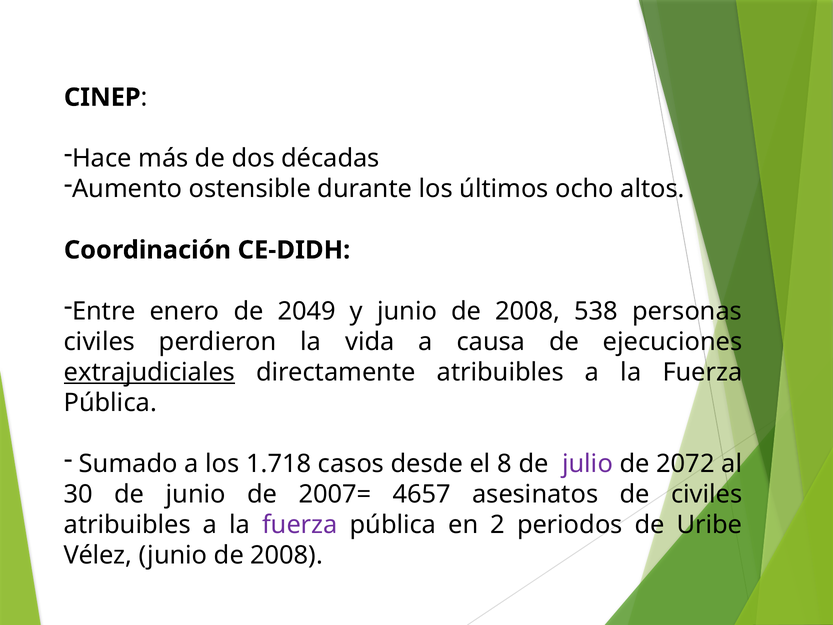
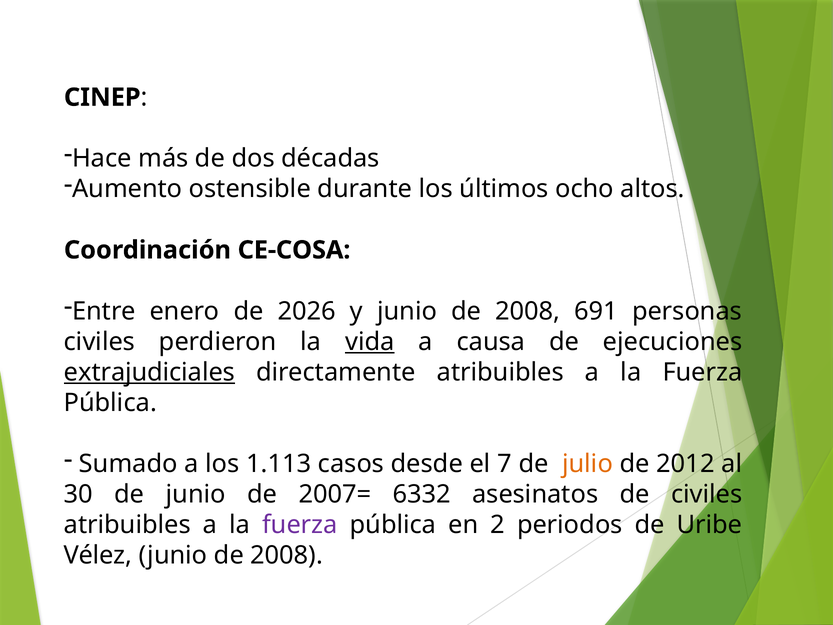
CE-DIDH: CE-DIDH -> CE-COSA (294, 250)
2049: 2049 -> 2026 (307, 311)
538: 538 -> 691 (596, 311)
vida underline: none -> present (370, 342)
1.718: 1.718 -> 1.113 (279, 464)
8: 8 -> 7 (505, 464)
julio colour: purple -> orange (588, 464)
2072: 2072 -> 2012 (686, 464)
4657: 4657 -> 6332 (422, 494)
